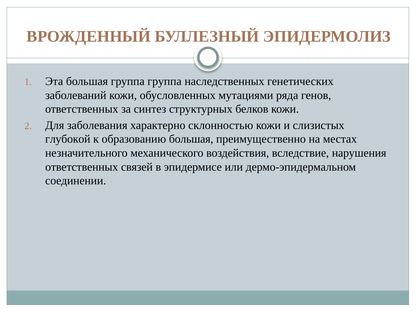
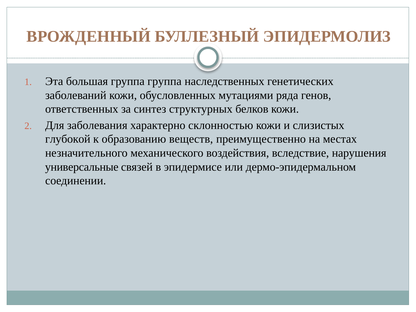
образованию большая: большая -> веществ (191, 139)
ответственных: ответственных -> универсальные (82, 167)
